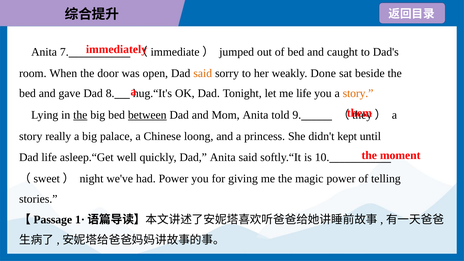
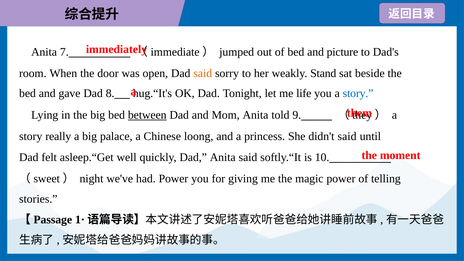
caught: caught -> picture (342, 52)
Done: Done -> Stand (323, 73)
story colour: orange -> blue (358, 93)
the underline: present -> none (80, 115)
didn't kept: kept -> said (347, 136)
Dad life: life -> felt (49, 157)
